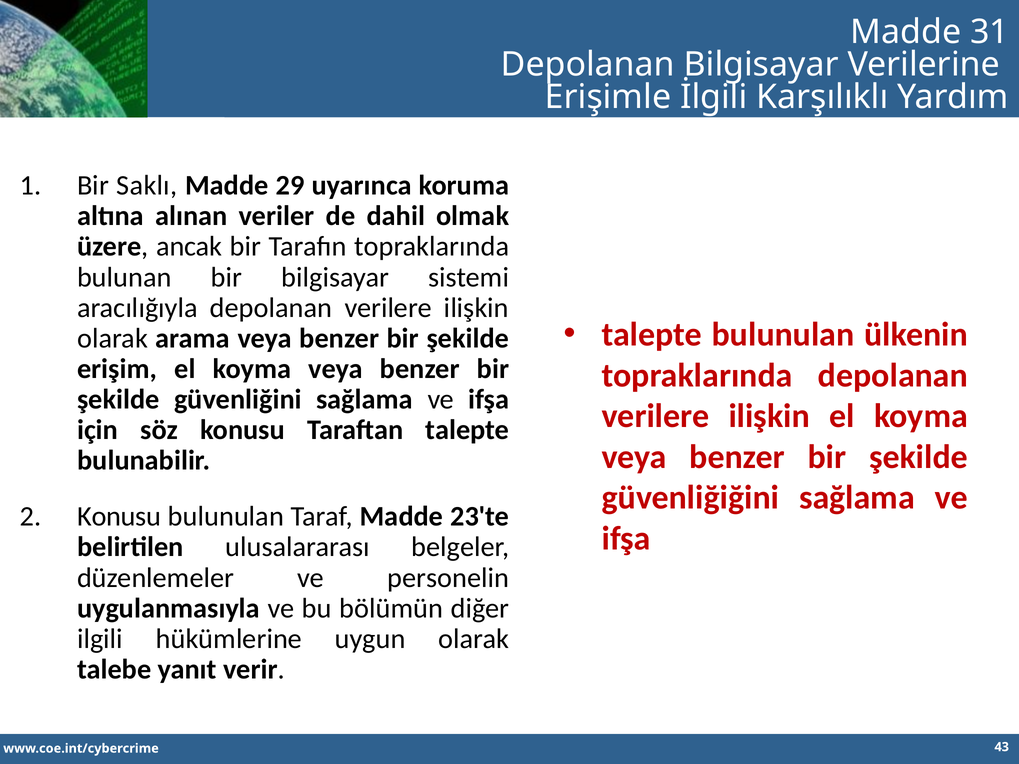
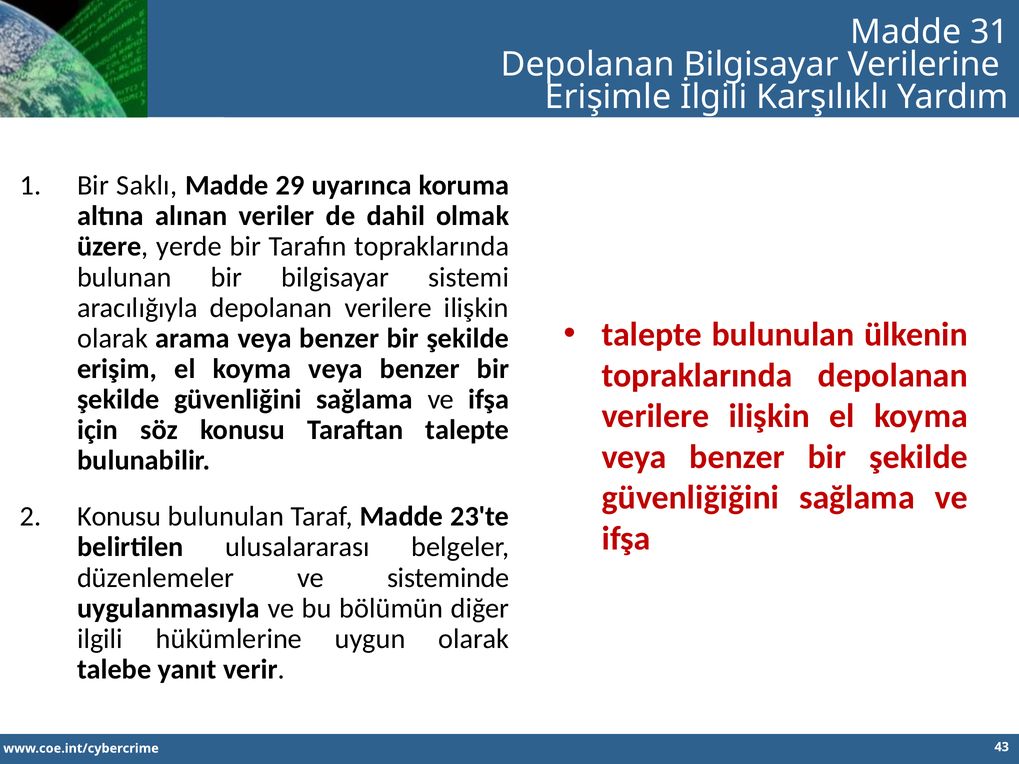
ancak: ancak -> yerde (189, 247)
personelin: personelin -> sisteminde (448, 578)
